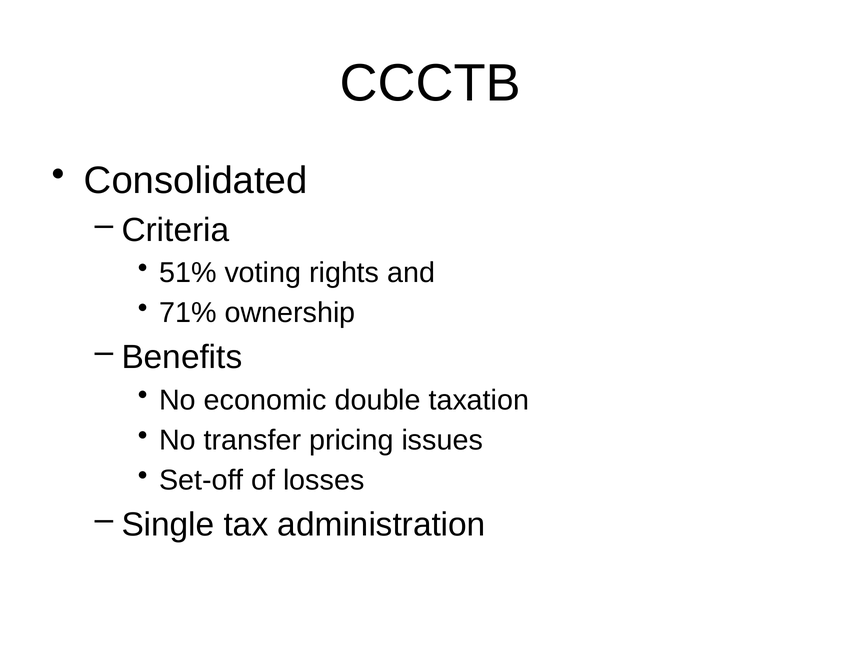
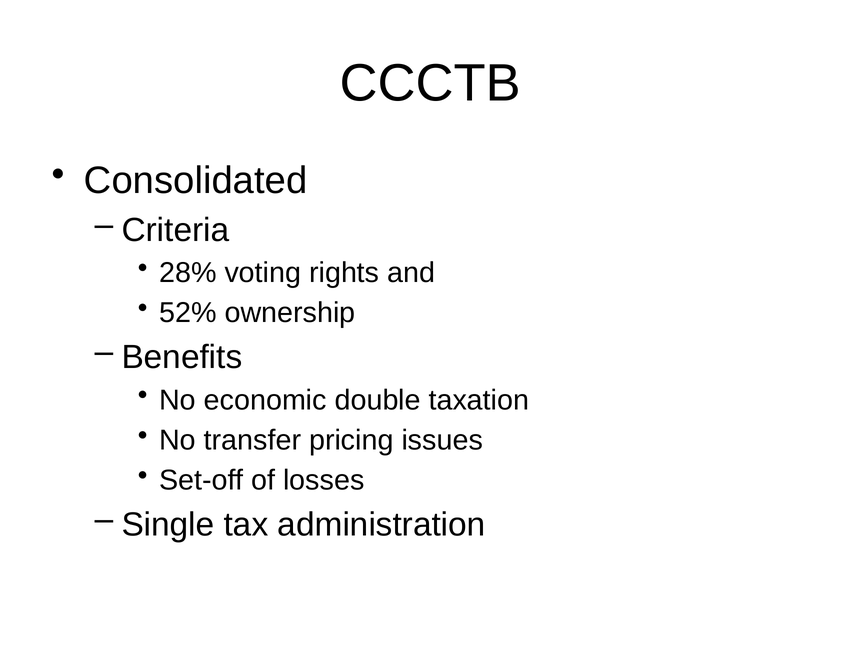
51%: 51% -> 28% (188, 273)
71%: 71% -> 52% (188, 313)
